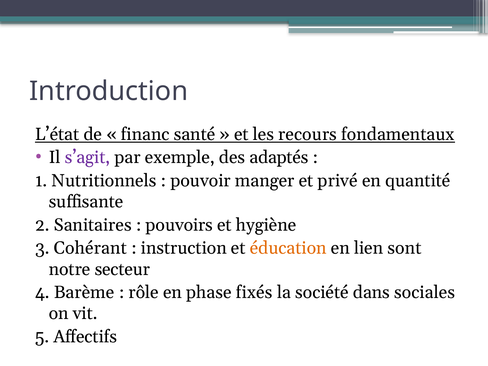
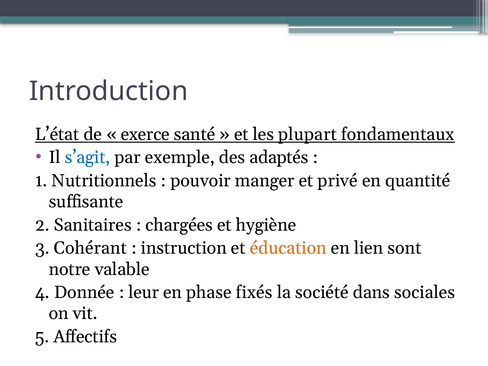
financ: financ -> exerce (145, 134)
recours: recours -> plupart (308, 134)
s’agit colour: purple -> blue (88, 157)
pouvoirs: pouvoirs -> chargées (179, 225)
secteur: secteur -> valable (122, 269)
Barème: Barème -> Donnée (84, 292)
rôle: rôle -> leur (144, 292)
